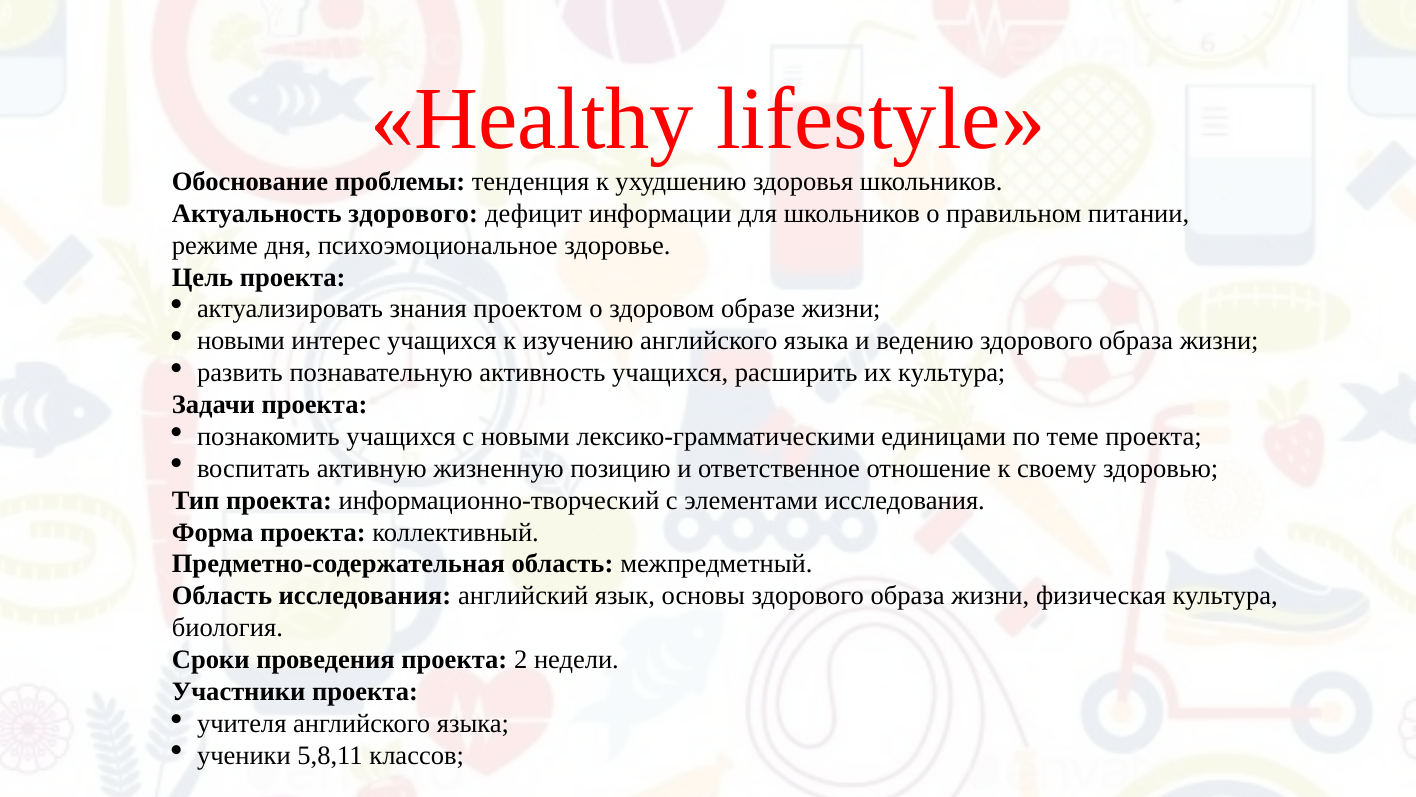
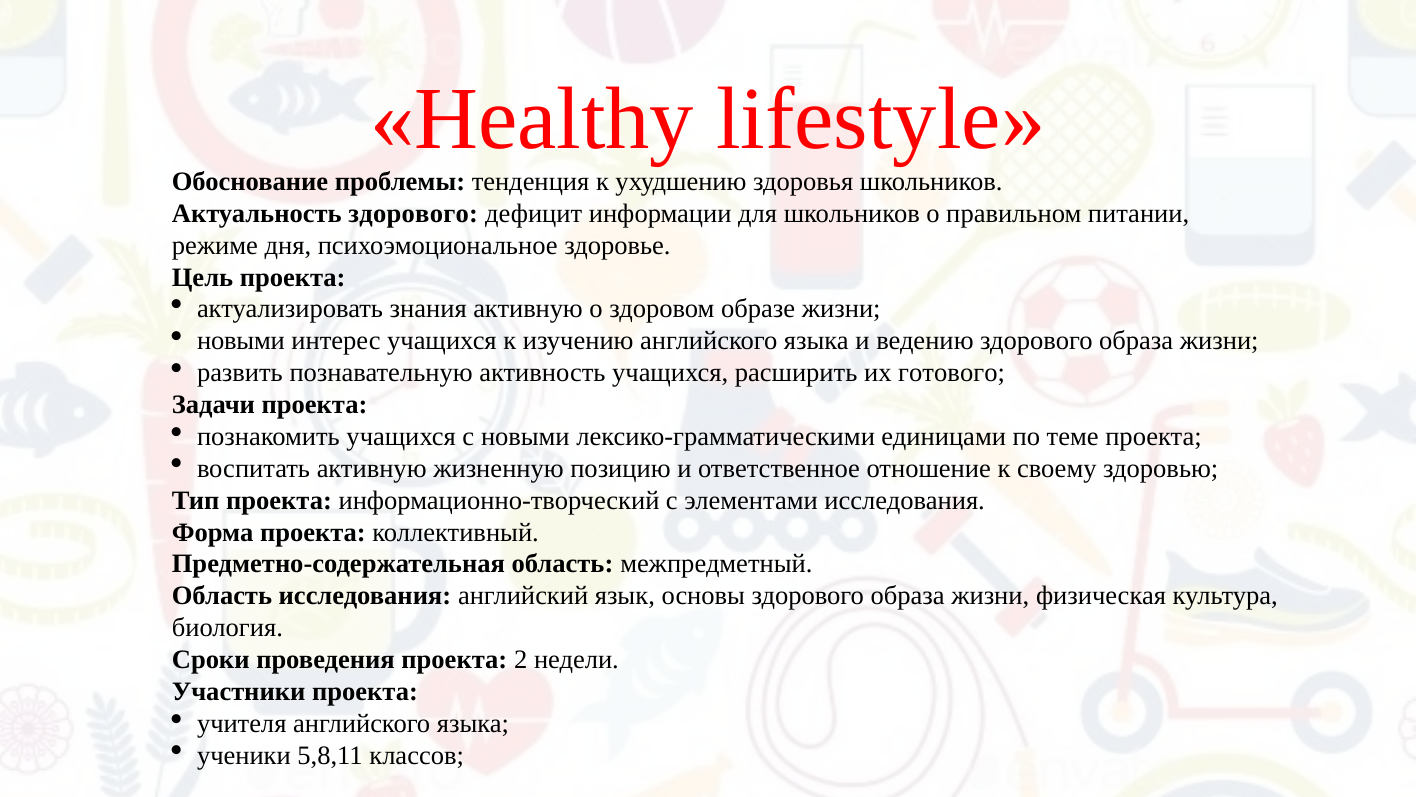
знания проектом: проектом -> активную (528, 309)
их культура: культура -> готового (952, 373)
